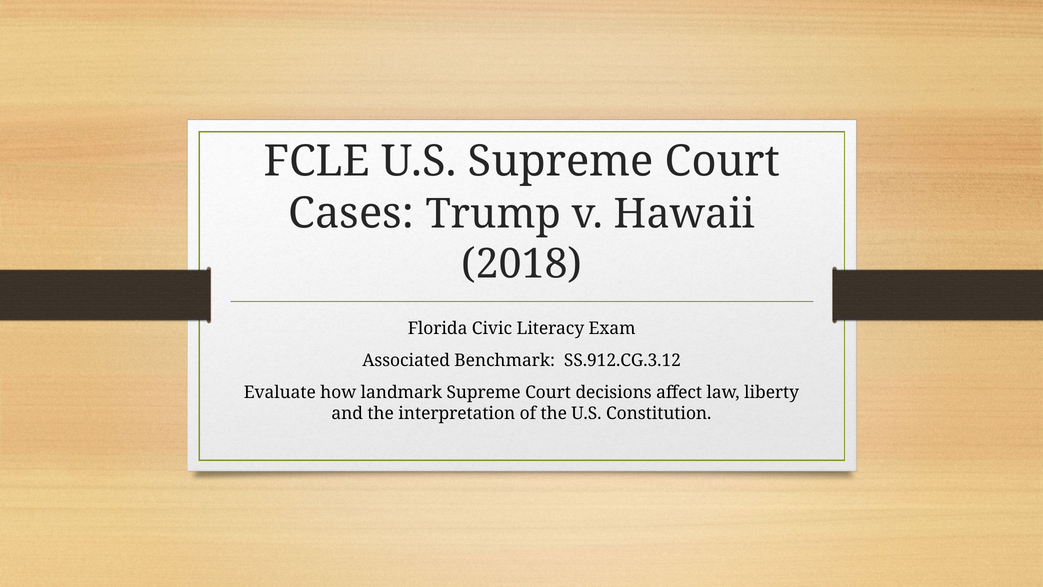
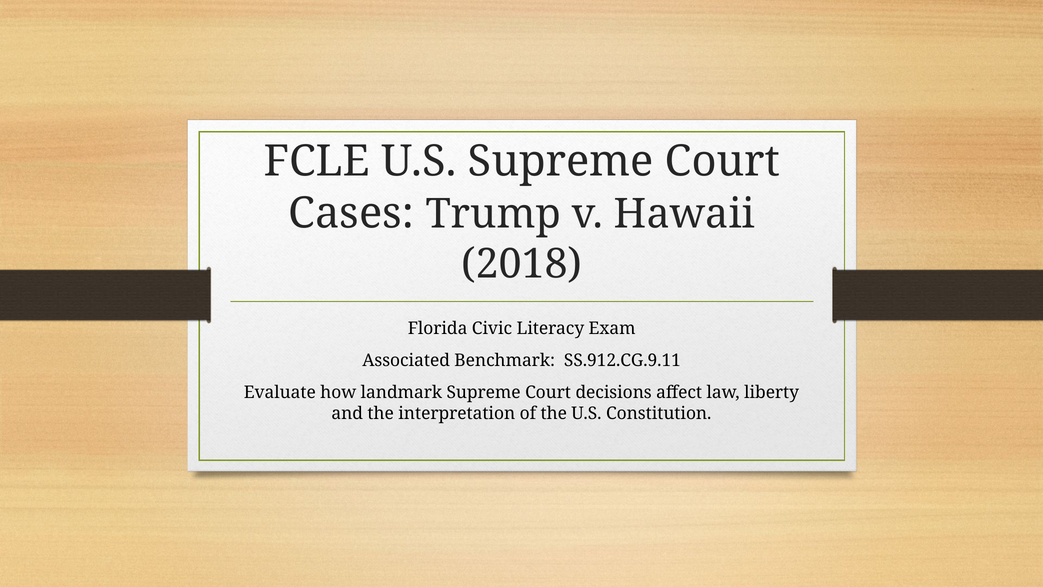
SS.912.CG.3.12: SS.912.CG.3.12 -> SS.912.CG.9.11 (622, 360)
